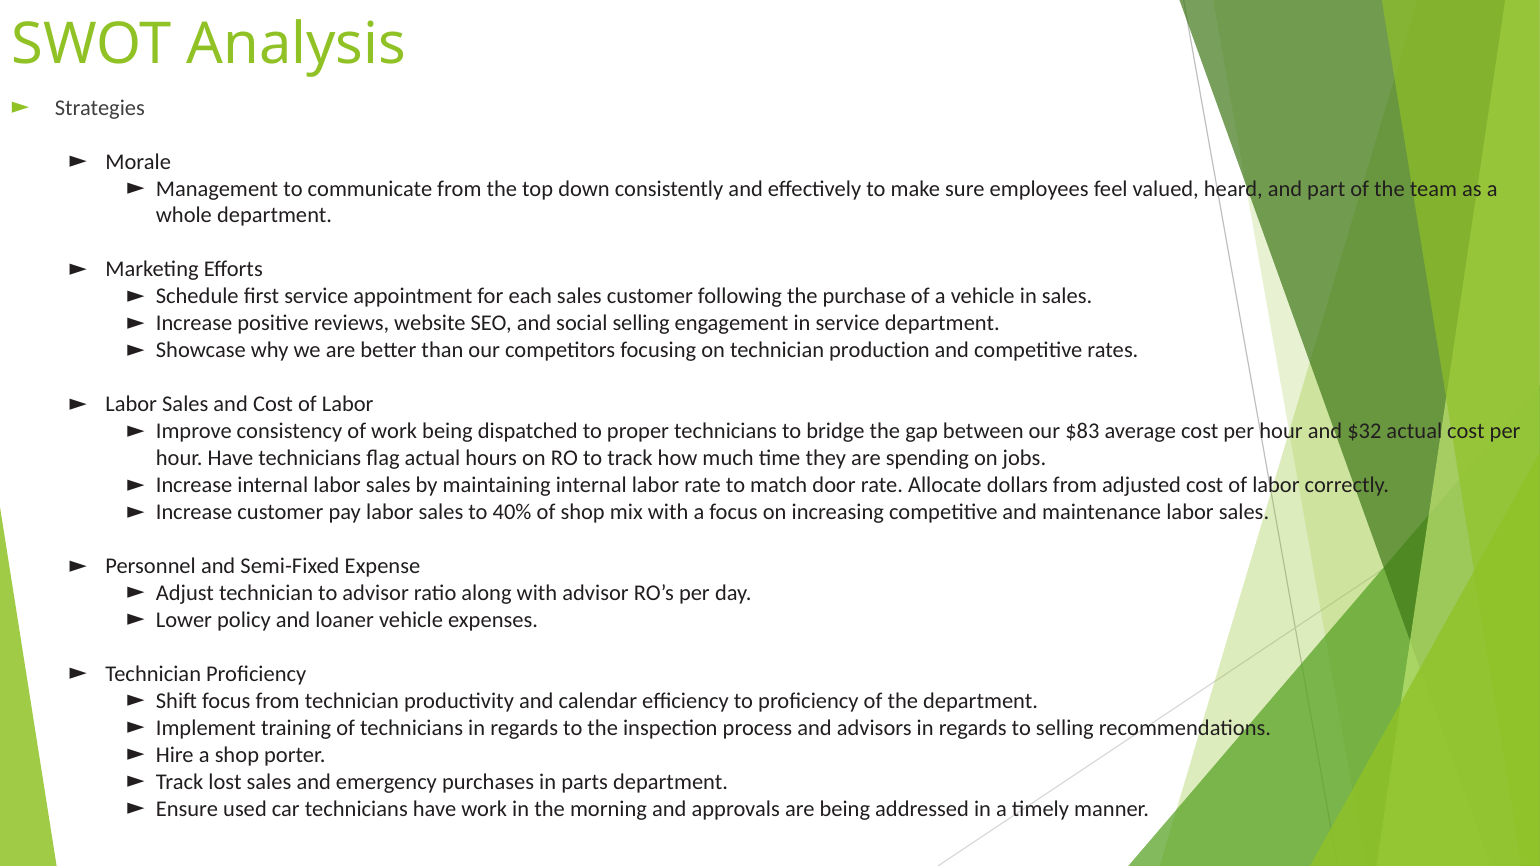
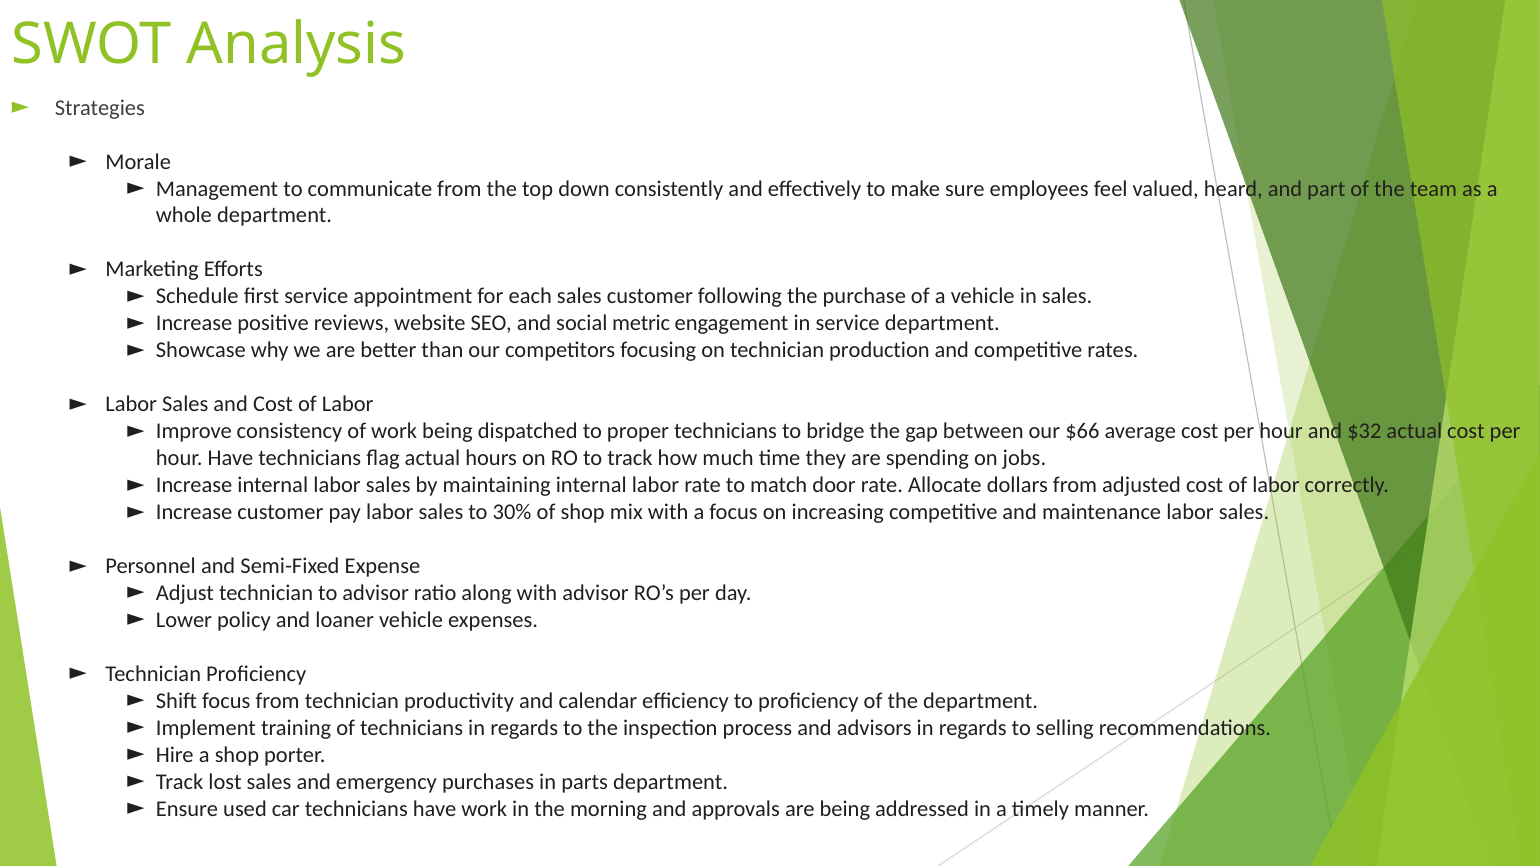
social selling: selling -> metric (641, 323)
$83: $83 -> $66 (1082, 431)
40%: 40% -> 30% (512, 512)
